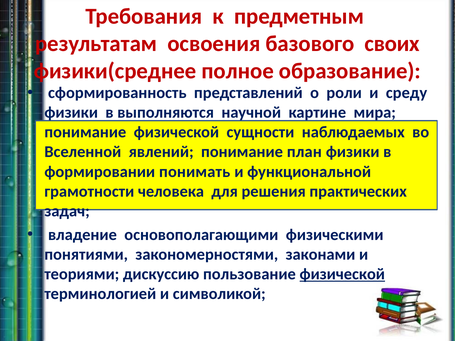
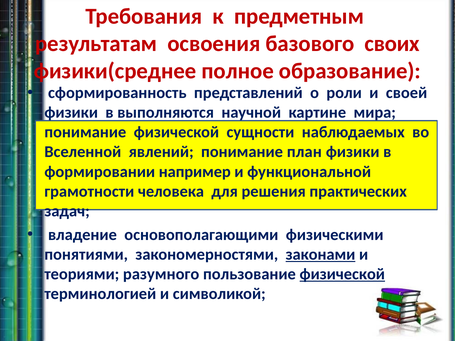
среду: среду -> своей (407, 93)
понимать: понимать -> например (195, 172)
законами underline: none -> present (320, 255)
дискуссию: дискуссию -> разумного (161, 274)
